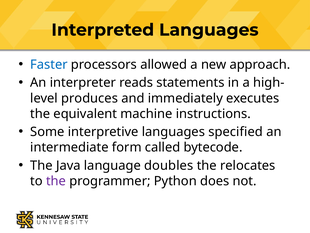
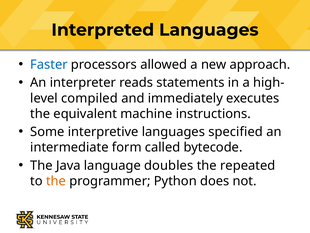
produces: produces -> compiled (89, 98)
relocates: relocates -> repeated (248, 165)
the colour: purple -> orange (56, 181)
